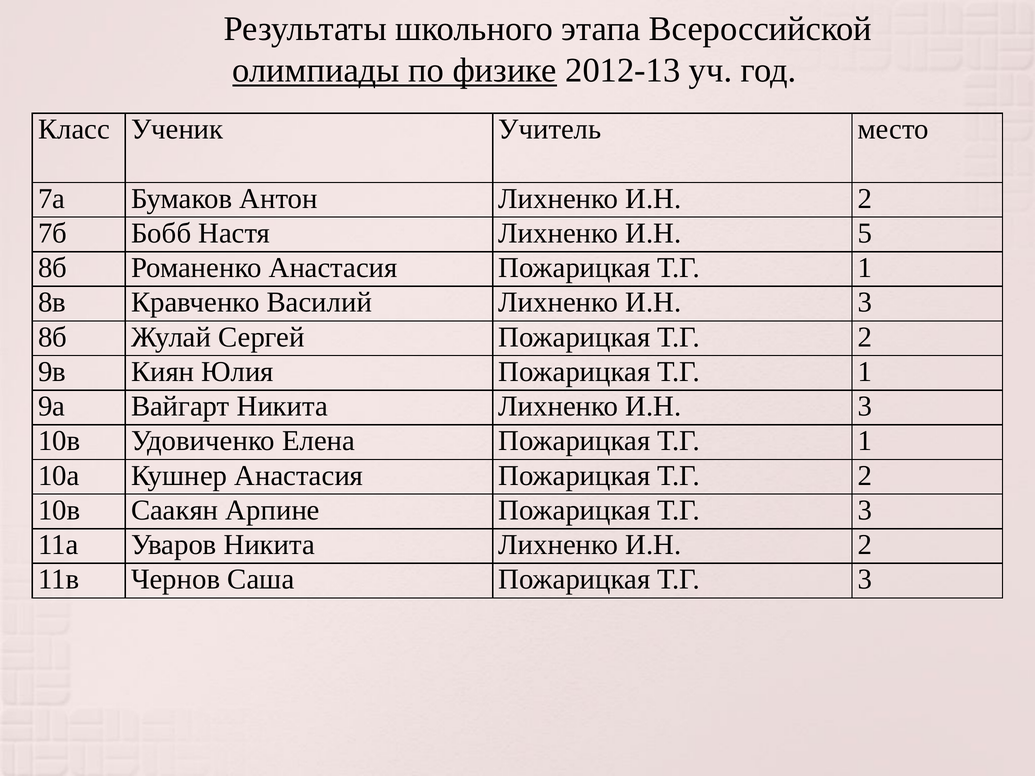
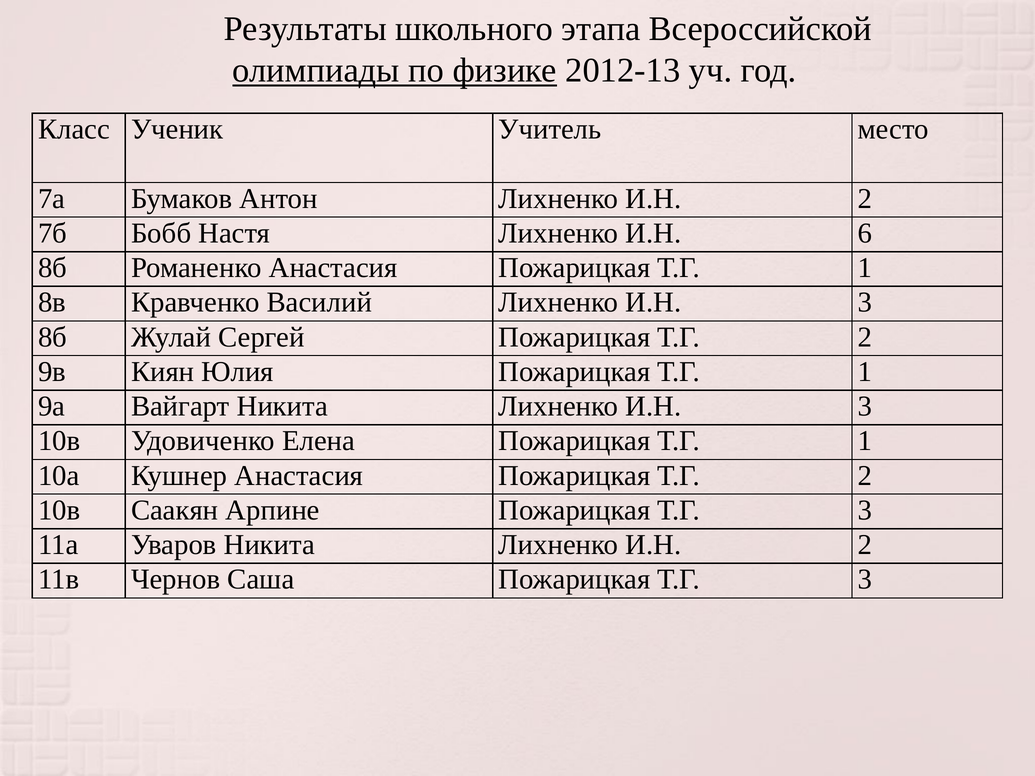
5: 5 -> 6 (865, 233)
